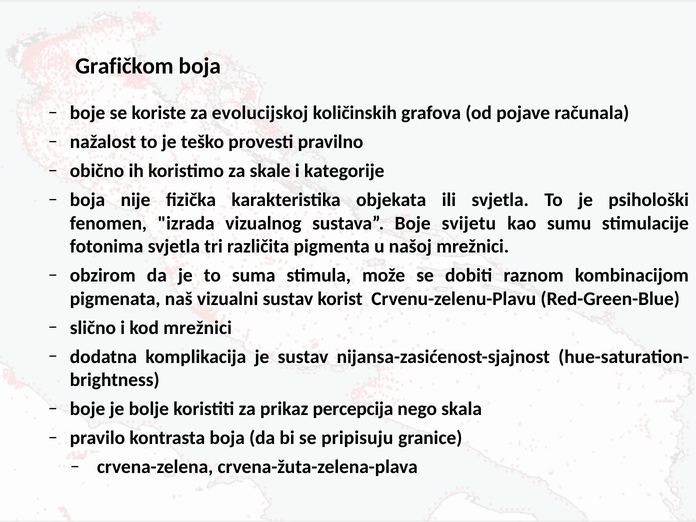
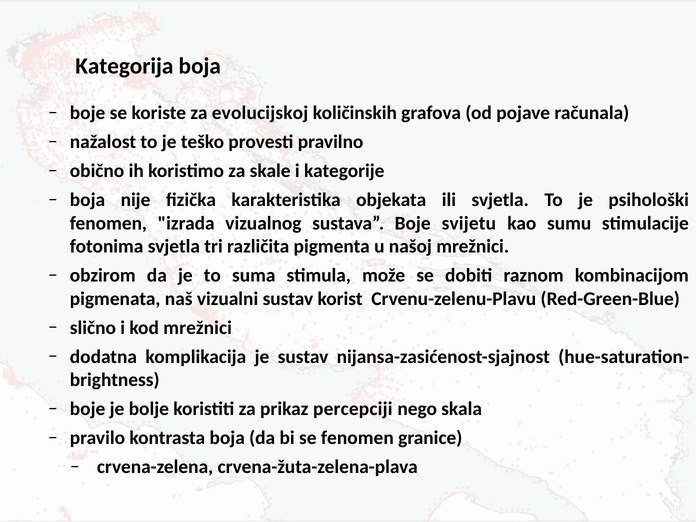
Grafičkom: Grafičkom -> Kategorija (124, 66)
percepcija: percepcija -> percepciji (353, 409)
se pripisuju: pripisuju -> fenomen (357, 438)
